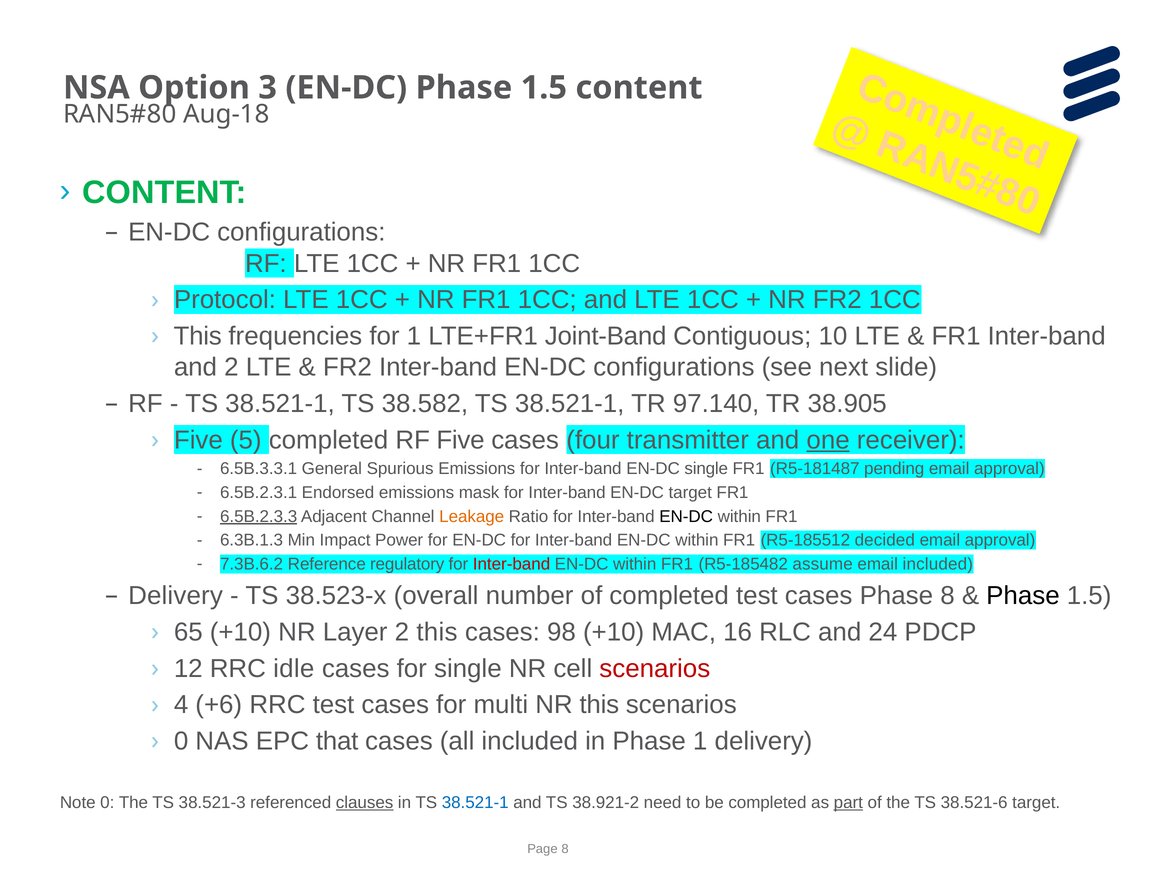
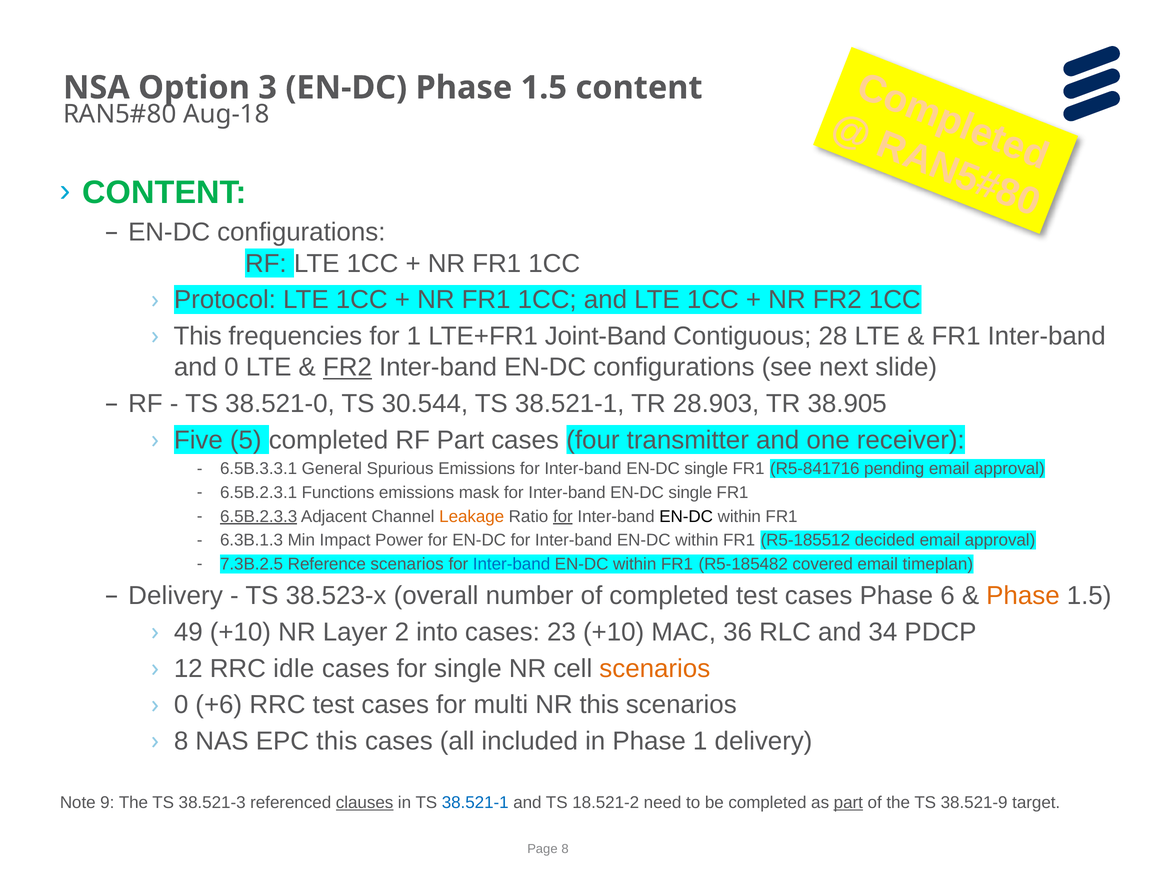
10: 10 -> 28 (833, 336)
and 2: 2 -> 0 (231, 367)
FR2 underline: none -> present (347, 367)
38.521-1: 38.521-1 -> 38.521-0 (280, 404)
38.582: 38.582 -> 30.544 (425, 404)
97.140: 97.140 -> 28.903 (716, 404)
RF Five: Five -> Part (460, 440)
one underline: present -> none (828, 440)
R5-181487: R5-181487 -> R5-841716 (815, 469)
Endorsed: Endorsed -> Functions (338, 492)
target: target -> single (690, 492)
for underline: none -> present (563, 516)
7.3B.6.2: 7.3B.6.2 -> 7.3B.2.5 (252, 564)
Reference regulatory: regulatory -> scenarios (407, 564)
Inter-band colour: red -> blue (512, 564)
assume: assume -> covered (823, 564)
email included: included -> timeplan (938, 564)
Phase 8: 8 -> 6 (948, 596)
Phase colour: black -> orange (1023, 596)
65: 65 -> 49 (188, 632)
2 this: this -> into (437, 632)
98: 98 -> 23 (561, 632)
16: 16 -> 36 (738, 632)
24: 24 -> 34 (883, 632)
scenarios colour: red -> orange (655, 668)
4: 4 -> 0 (181, 705)
0: 0 -> 8 (181, 741)
EPC that: that -> this (337, 741)
Note 0: 0 -> 9 (107, 803)
38.921-2: 38.921-2 -> 18.521-2 (606, 803)
38.521-6: 38.521-6 -> 38.521-9 (974, 803)
